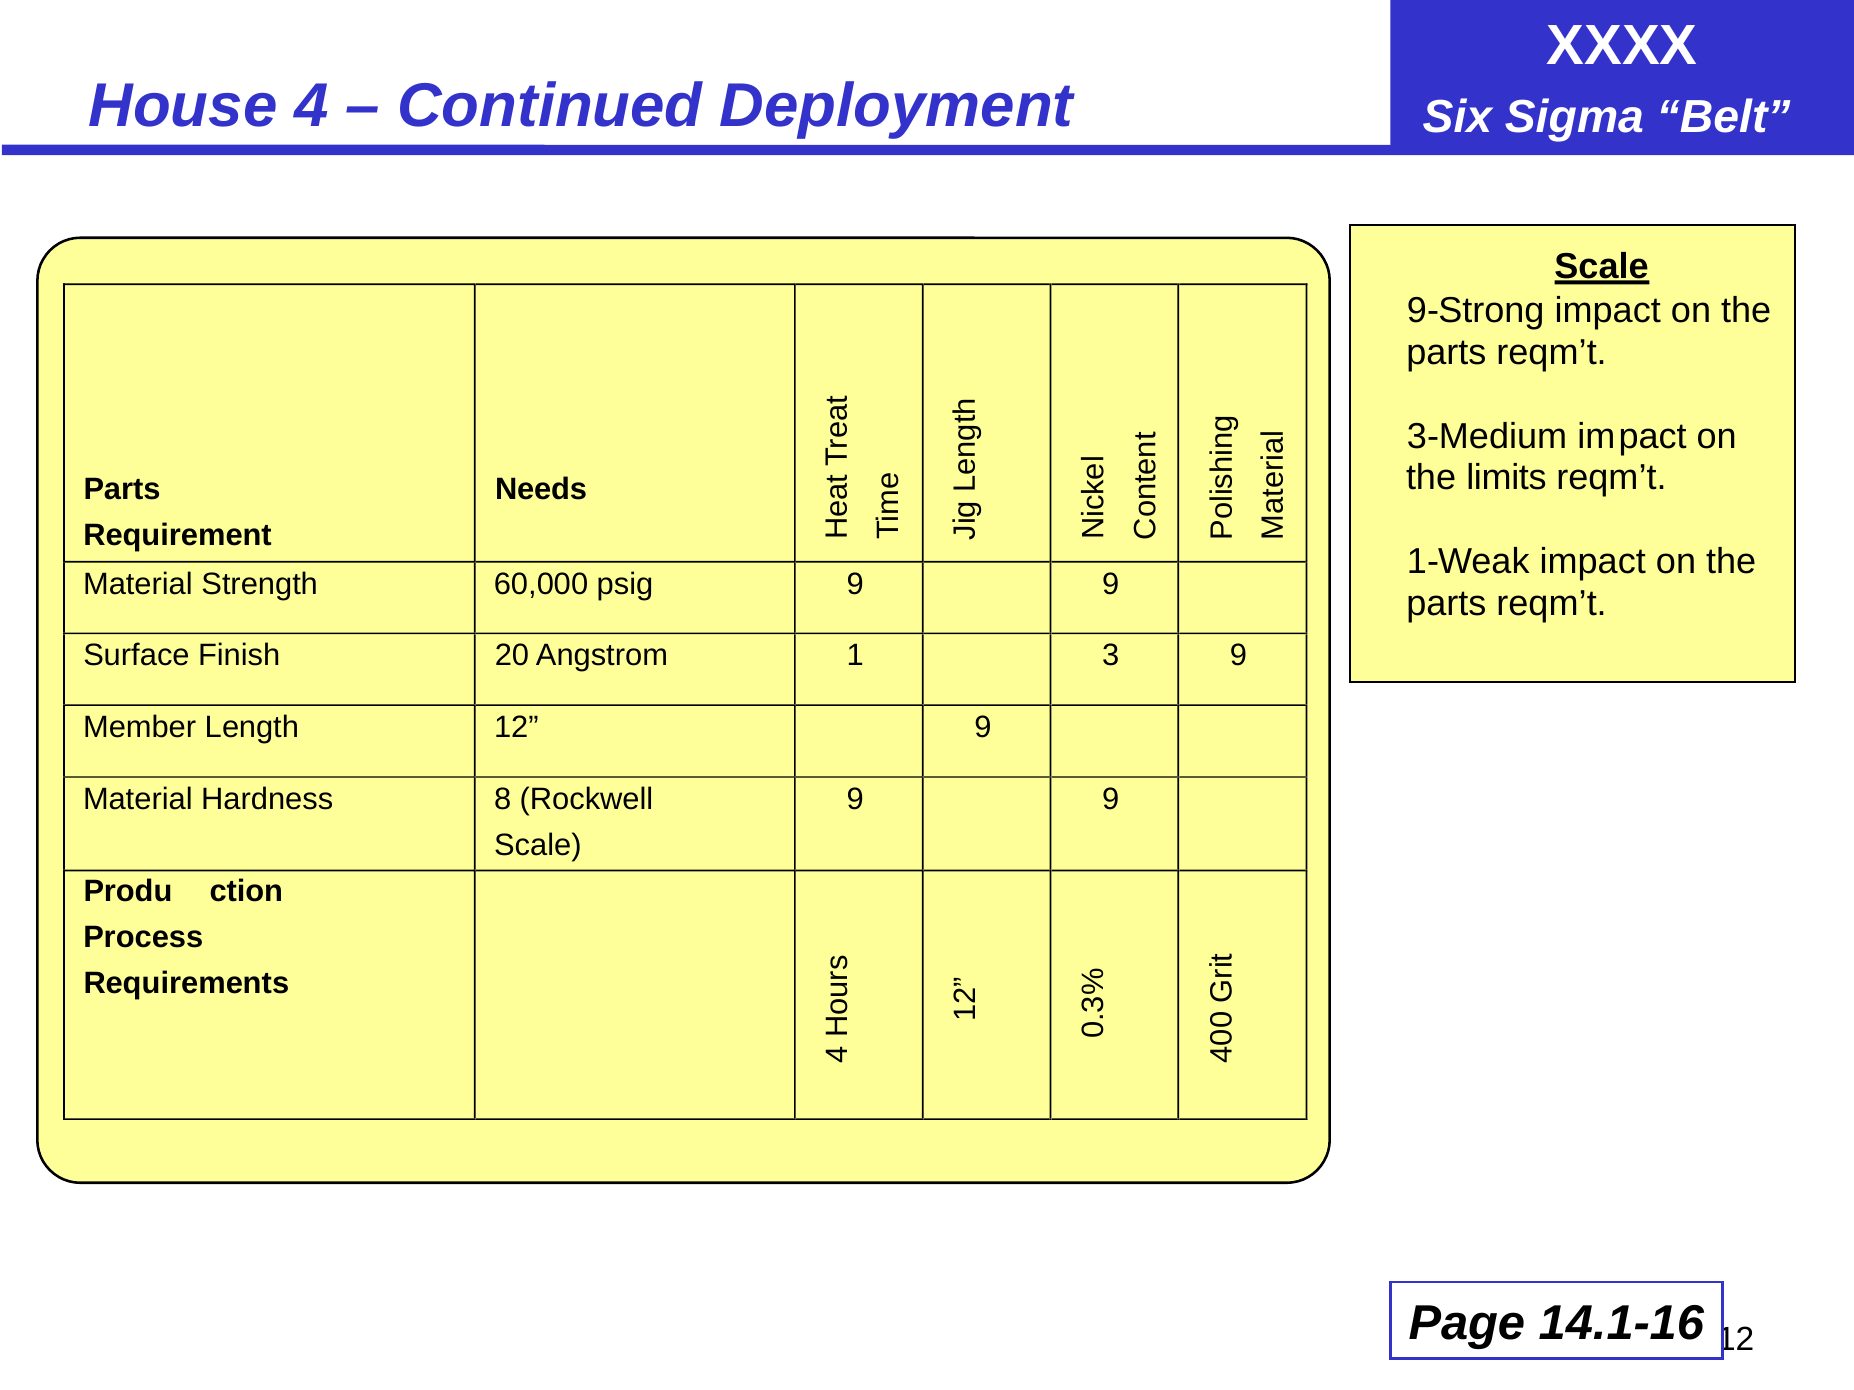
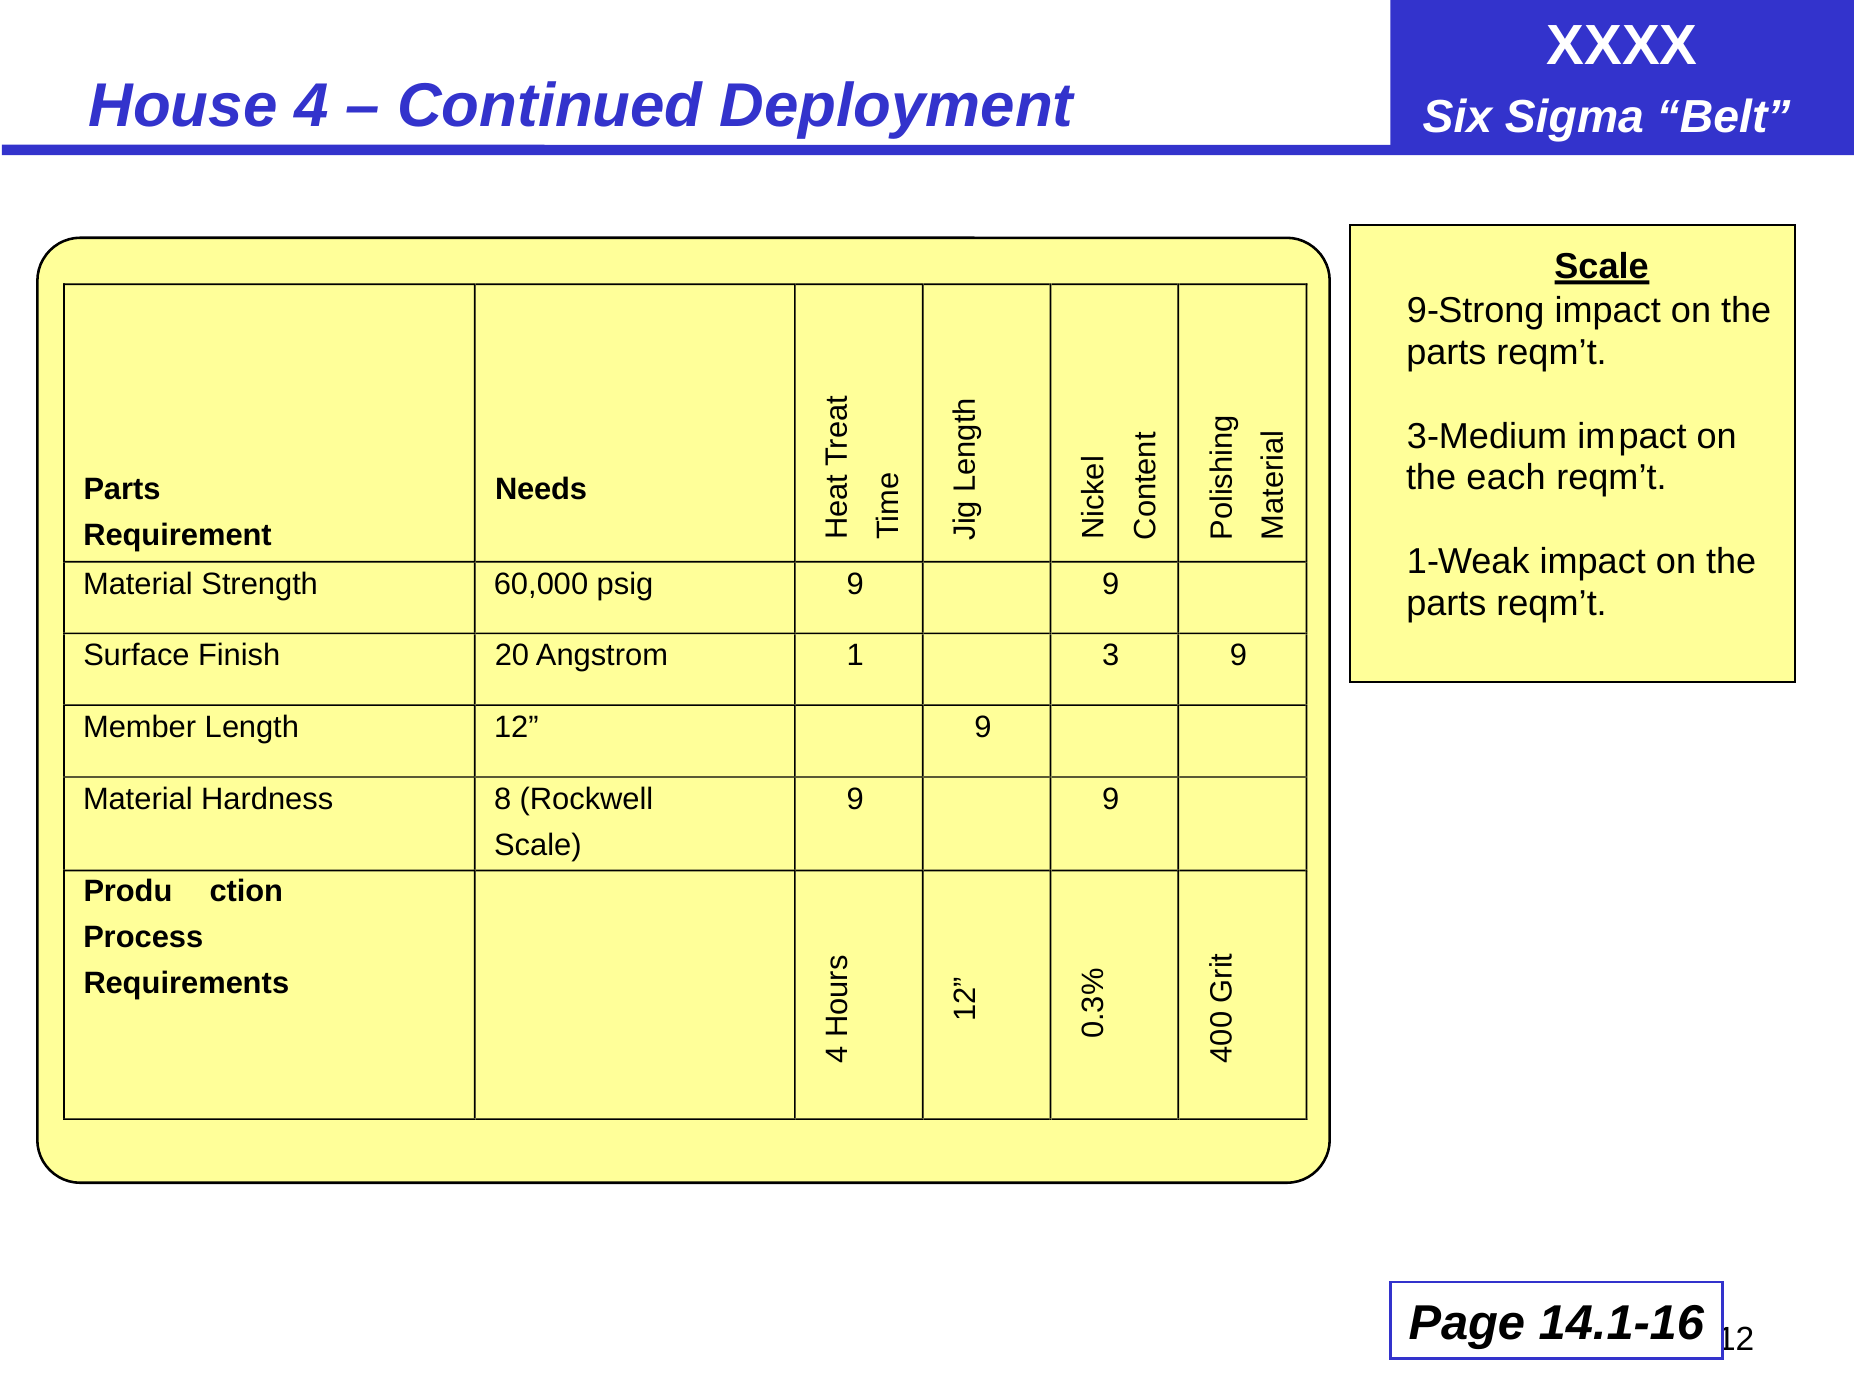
limits: limits -> each (1506, 478)
